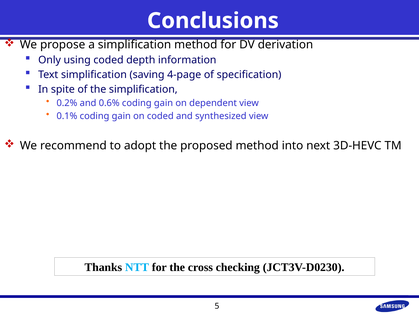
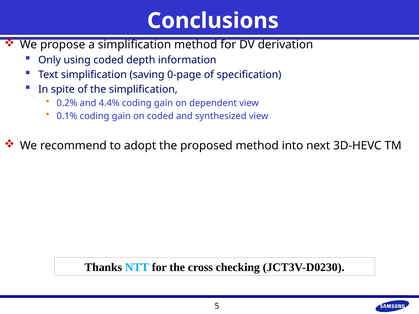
4-page: 4-page -> 0-page (184, 75)
0.6%: 0.6% -> 4.4% (109, 103)
